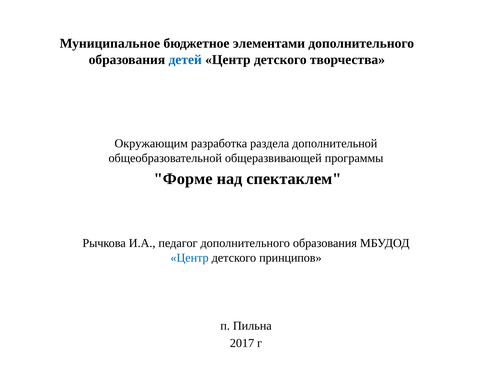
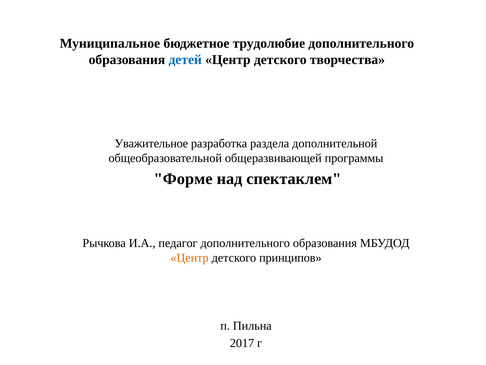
элементами: элементами -> трудолюбие (269, 43)
Окружающим: Окружающим -> Уважительное (151, 143)
Центр colour: blue -> orange (190, 257)
